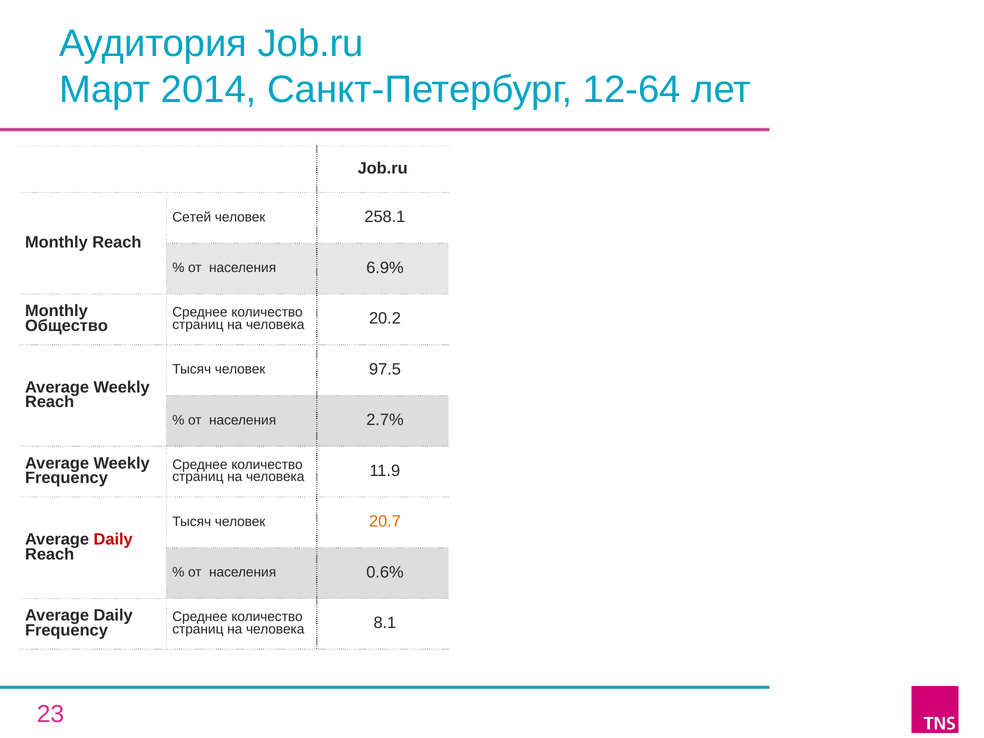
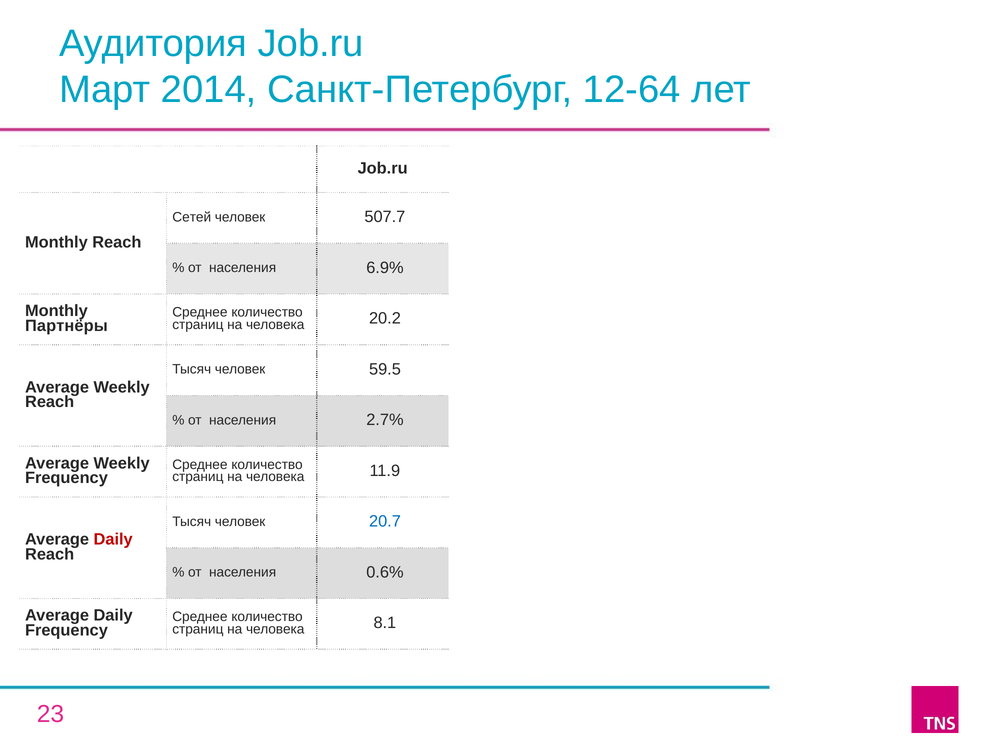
258.1: 258.1 -> 507.7 (385, 217)
Общество: Общество -> Партнёры (66, 326)
97.5: 97.5 -> 59.5 (385, 369)
20.7 colour: orange -> blue (385, 521)
